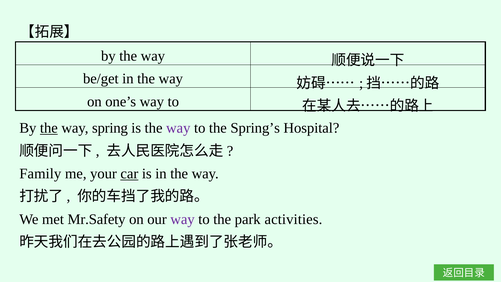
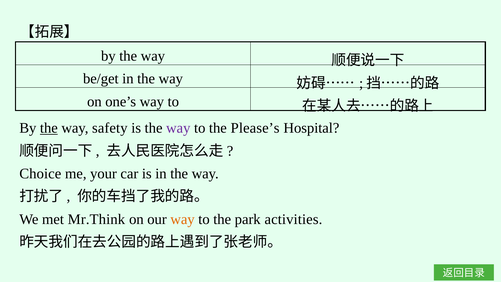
spring: spring -> safety (110, 128)
Spring’s: Spring’s -> Please’s (255, 128)
Family: Family -> Choice (40, 174)
car underline: present -> none (129, 174)
Mr.Safety: Mr.Safety -> Mr.Think (96, 219)
way colour: purple -> orange (183, 219)
